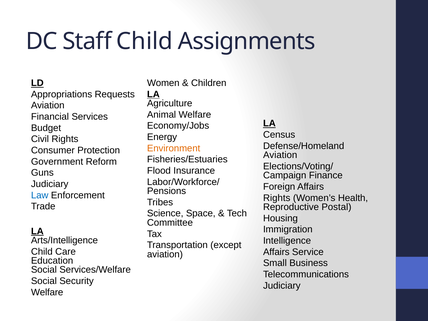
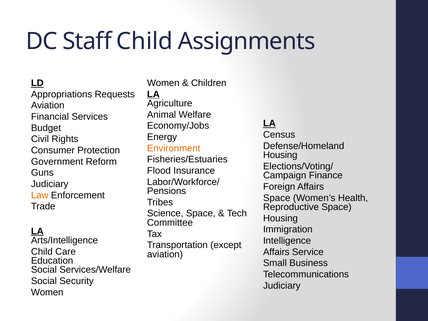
Aviation: Aviation -> Housing (280, 155)
Law colour: blue -> orange (40, 195)
Rights: Rights -> Space (277, 198)
Reproductive Postal: Postal -> Space (337, 207)
Welfare: Welfare -> Women (47, 292)
